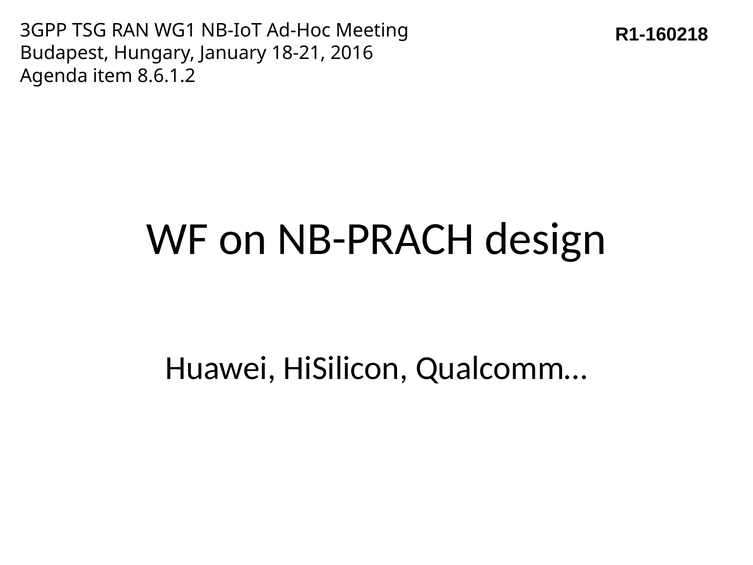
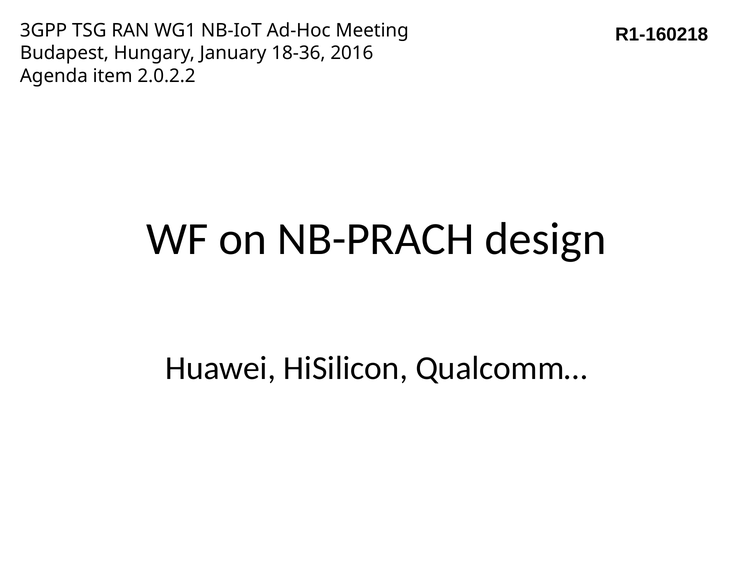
18-21: 18-21 -> 18-36 (298, 53)
8.6.1.2: 8.6.1.2 -> 2.0.2.2 (167, 76)
